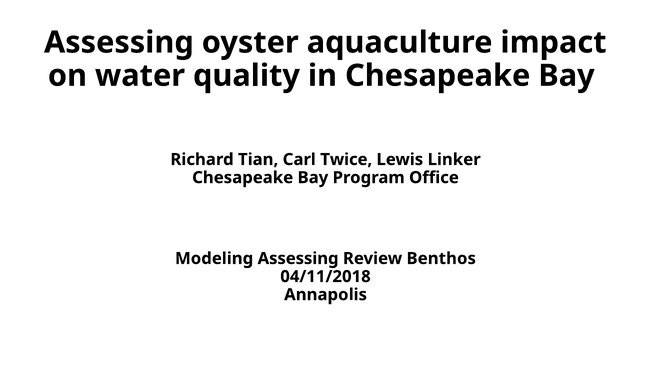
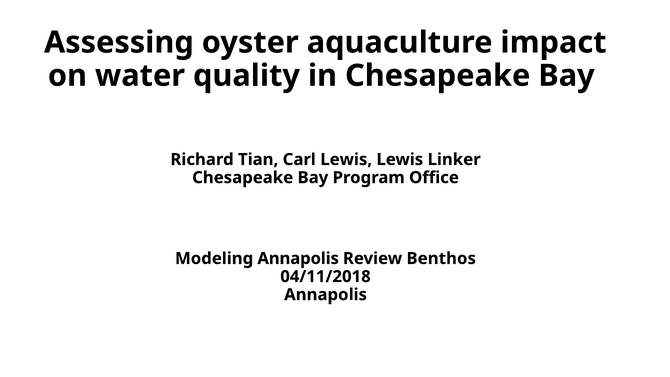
Carl Twice: Twice -> Lewis (346, 159)
Modeling Assessing: Assessing -> Annapolis (298, 258)
